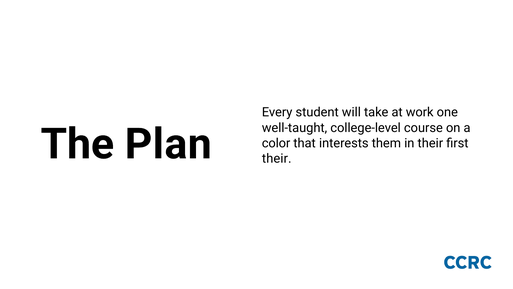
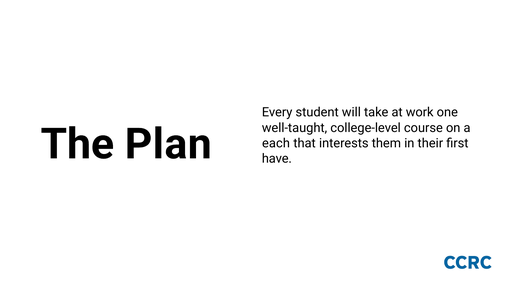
color: color -> each (276, 143)
their: their -> have (277, 158)
